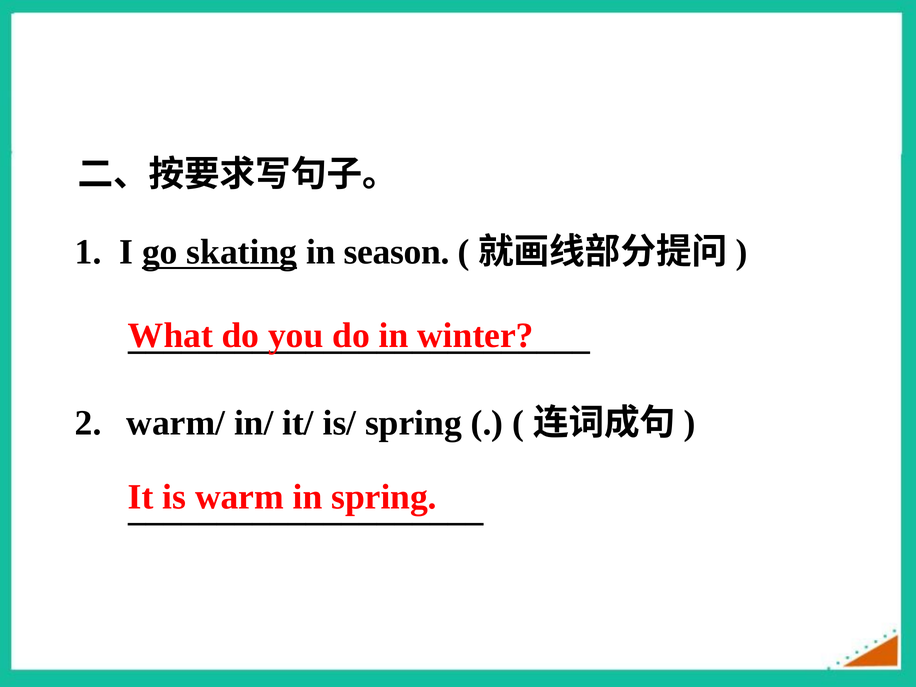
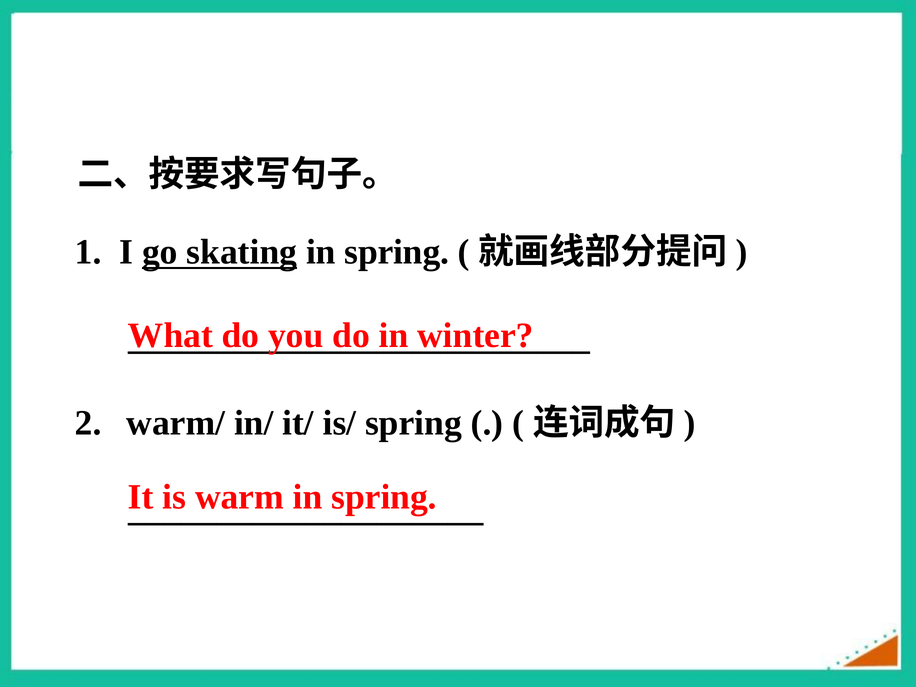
skating in season: season -> spring (397, 252)
